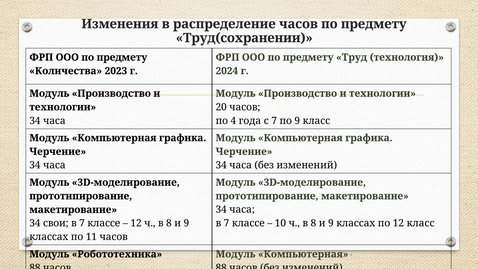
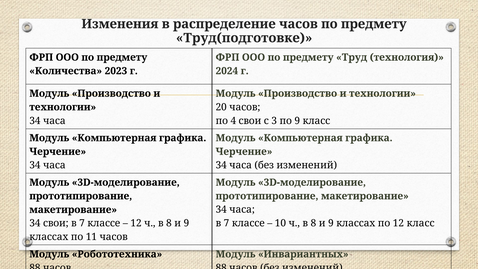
Труд(сохранении: Труд(сохранении -> Труд(подготовке (244, 38)
4 года: года -> свои (250, 121)
с 7: 7 -> 3 (274, 121)
Компьютерная: Компьютерная -> Инвариантных (303, 254)
